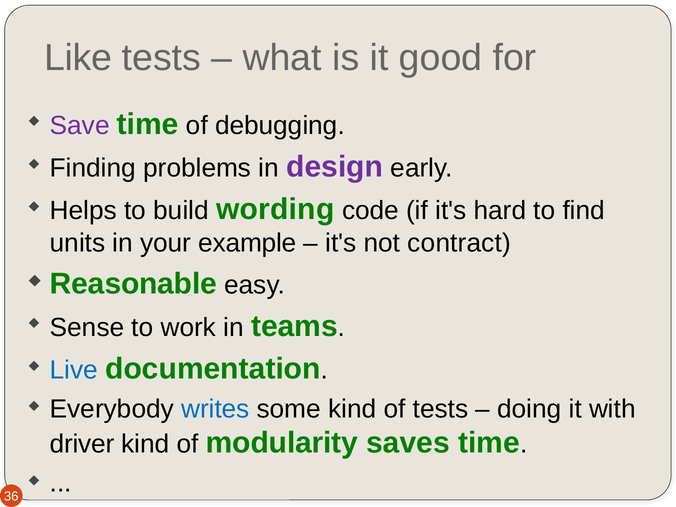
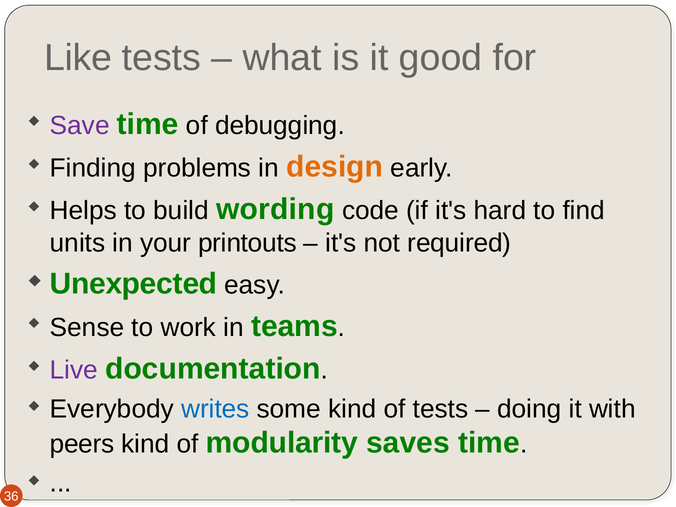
design colour: purple -> orange (335, 167)
example: example -> printouts (247, 243)
contract: contract -> required (459, 243)
Reasonable: Reasonable -> Unexpected (133, 284)
Live colour: blue -> purple (74, 370)
driver: driver -> peers (82, 444)
